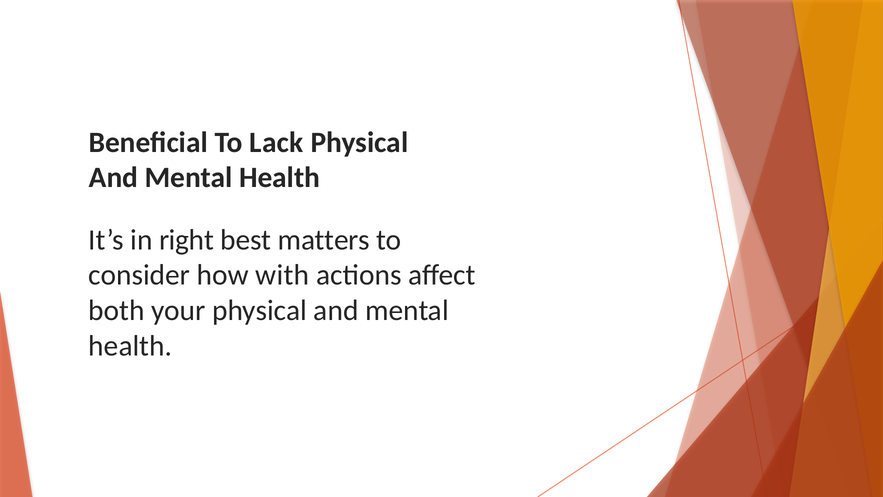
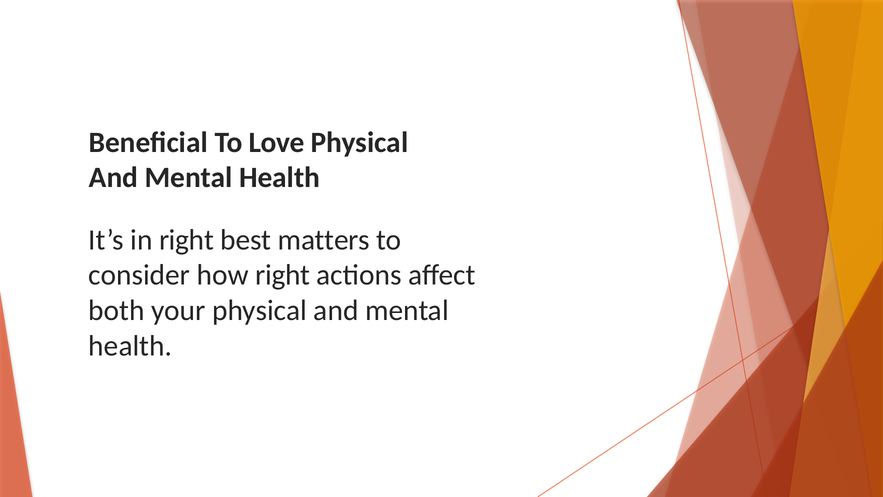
Lack: Lack -> Love (277, 142)
how with: with -> right (283, 275)
